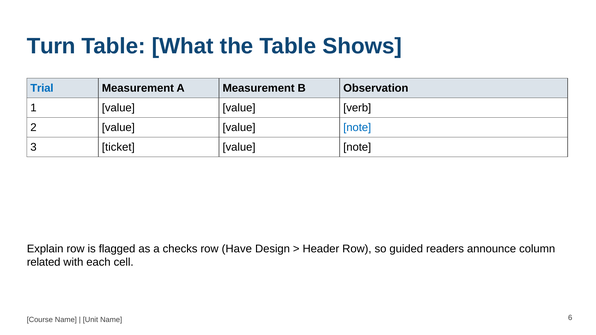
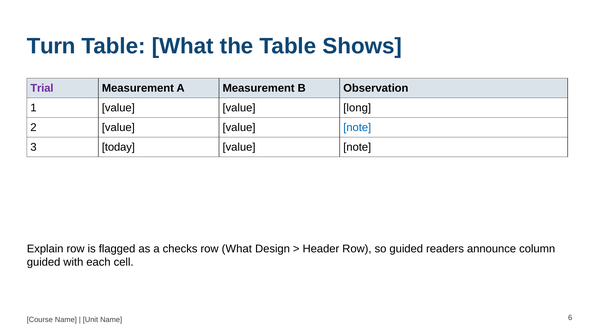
Trial colour: blue -> purple (42, 88)
verb: verb -> long (357, 108)
ticket: ticket -> today (118, 147)
row Have: Have -> What (237, 249)
related: related -> guided (44, 262)
